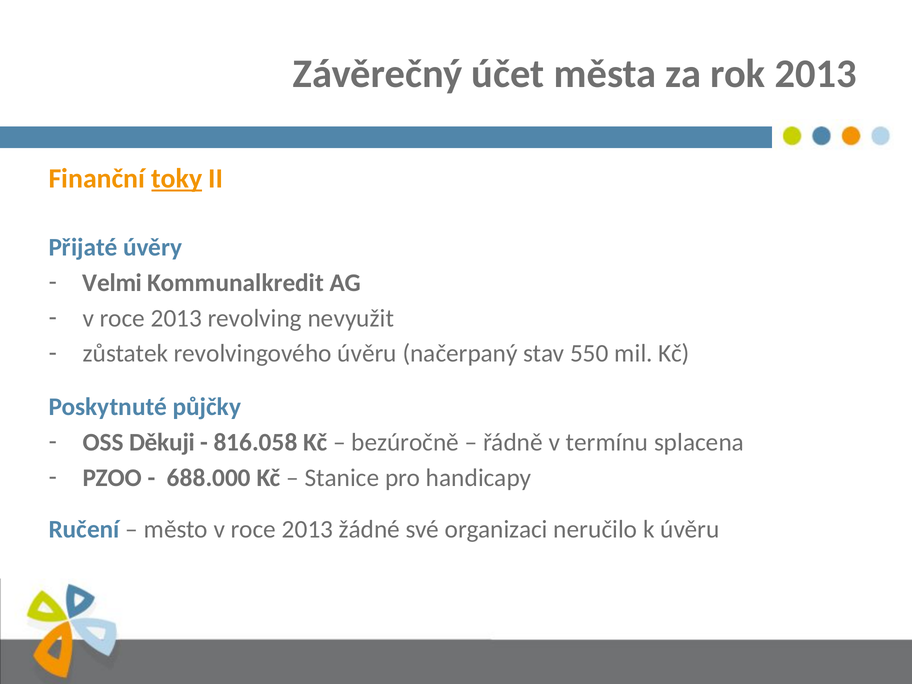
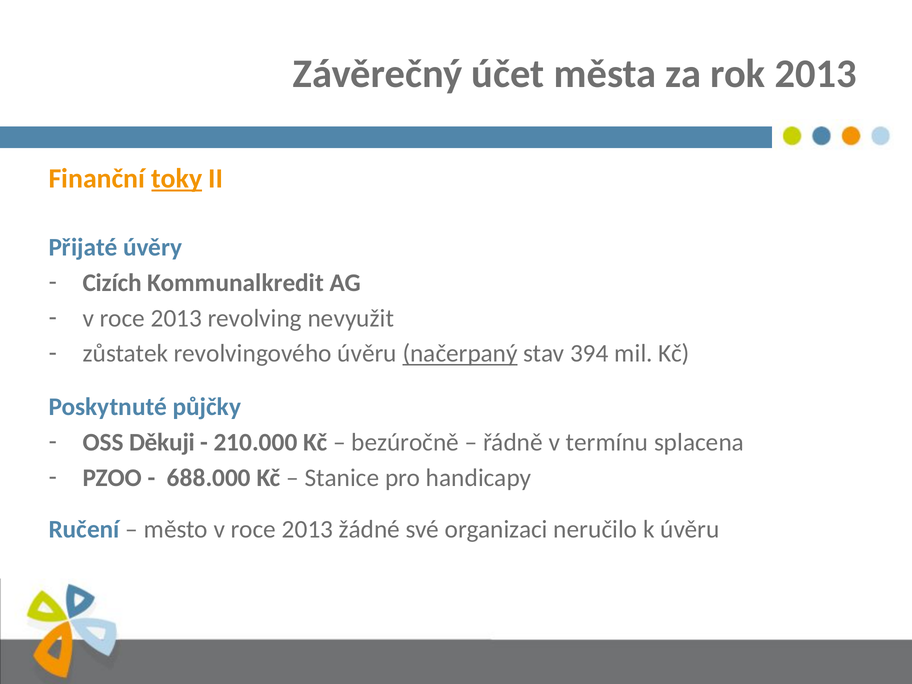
Velmi: Velmi -> Cizích (112, 283)
načerpaný underline: none -> present (460, 354)
550: 550 -> 394 (589, 354)
816.058: 816.058 -> 210.000 (256, 442)
